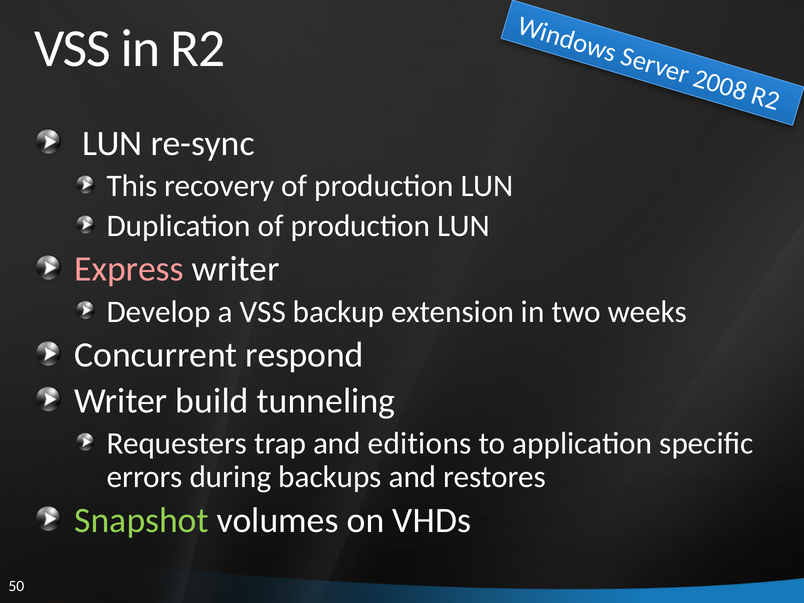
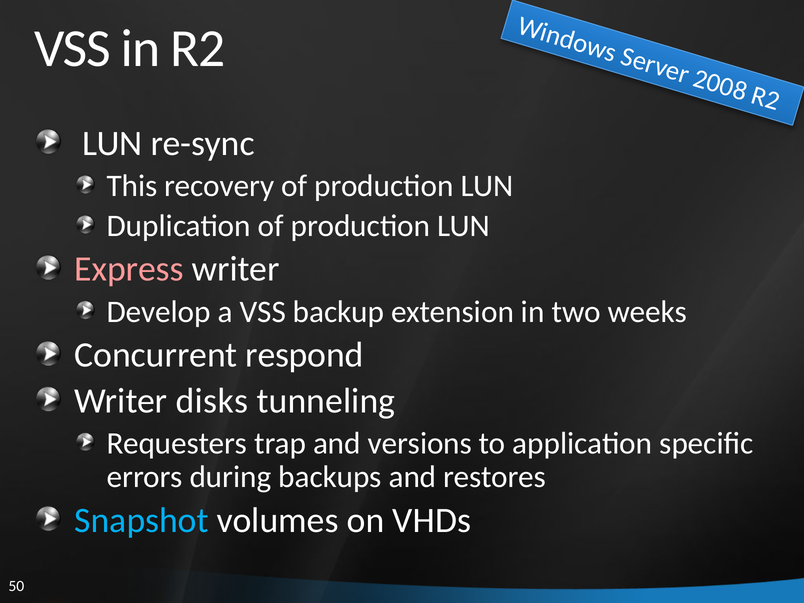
build: build -> disks (212, 401)
editions: editions -> versions (420, 443)
Snapshot colour: light green -> light blue (141, 520)
